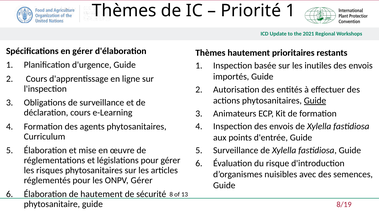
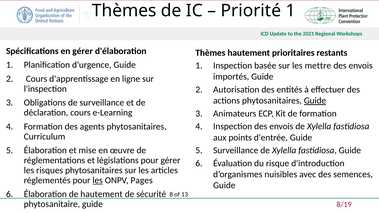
inutiles: inutiles -> mettre (318, 66)
les underline: none -> present (98, 180)
ONPV Gérer: Gérer -> Pages (142, 180)
